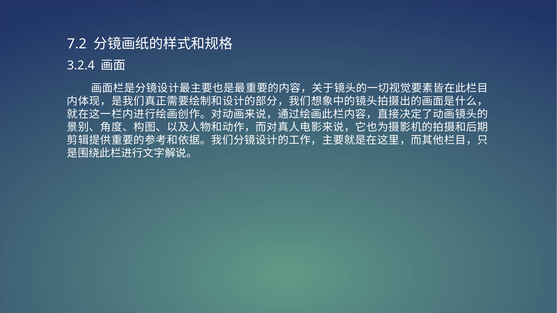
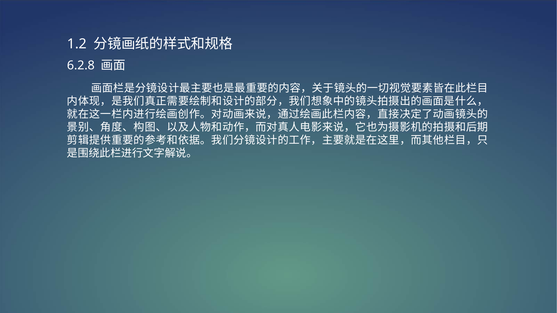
7.2: 7.2 -> 1.2 (77, 44)
3.2.4: 3.2.4 -> 6.2.8 (81, 65)
